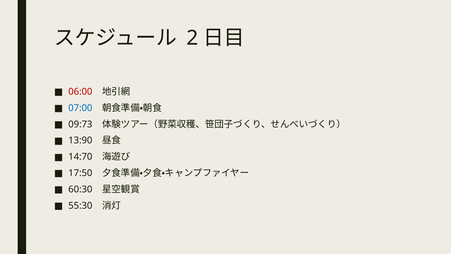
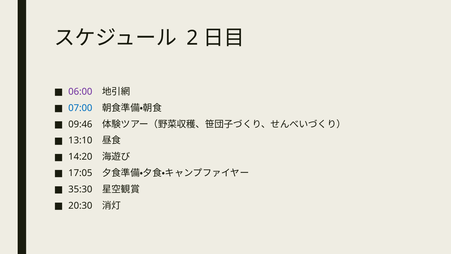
06:00 colour: red -> purple (80, 92)
09:73: 09:73 -> 09:46 (80, 124)
13:90: 13:90 -> 13:10 (80, 140)
14:70: 14:70 -> 14:20 (80, 157)
17:50: 17:50 -> 17:05 (80, 173)
60:30: 60:30 -> 35:30 (80, 189)
55:30: 55:30 -> 20:30 (80, 205)
